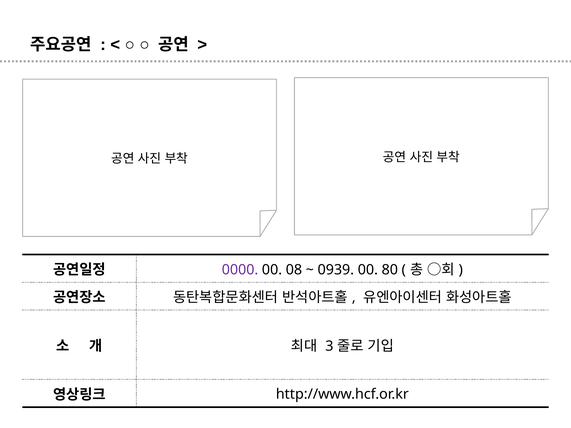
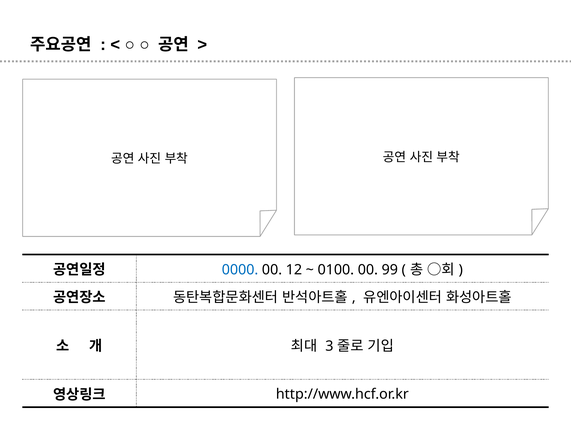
0000 colour: purple -> blue (240, 270)
08: 08 -> 12 (294, 270)
0939: 0939 -> 0100 (336, 270)
80: 80 -> 99 (390, 270)
